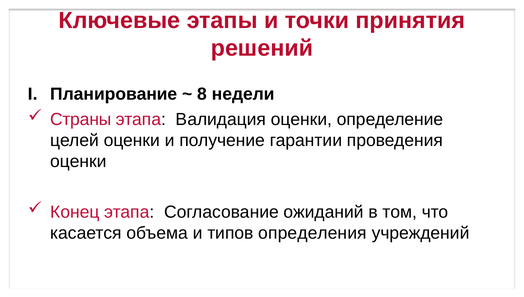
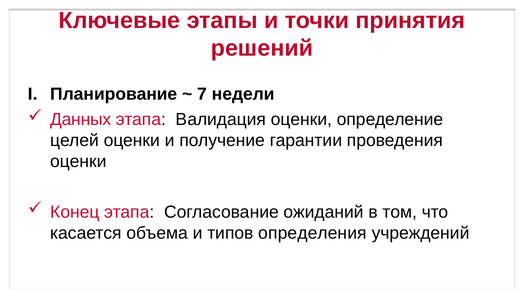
8: 8 -> 7 (202, 94)
Страны: Страны -> Данных (81, 119)
